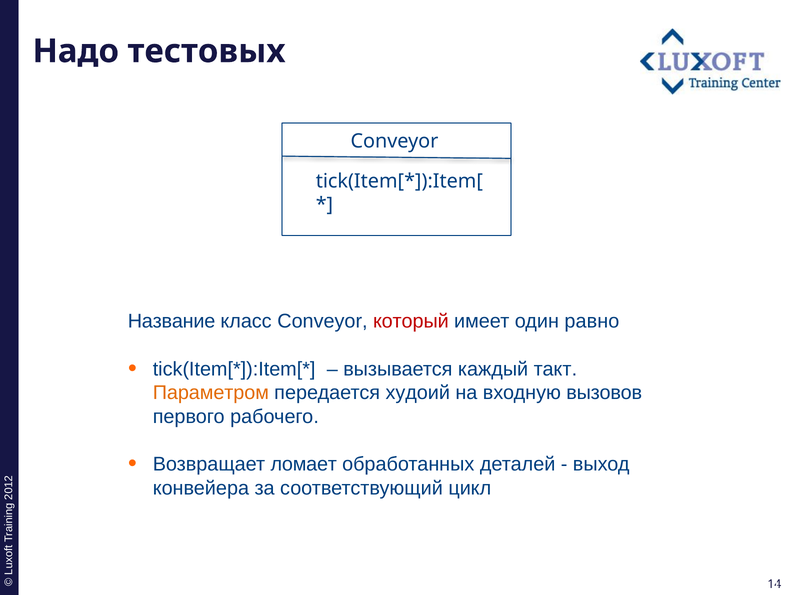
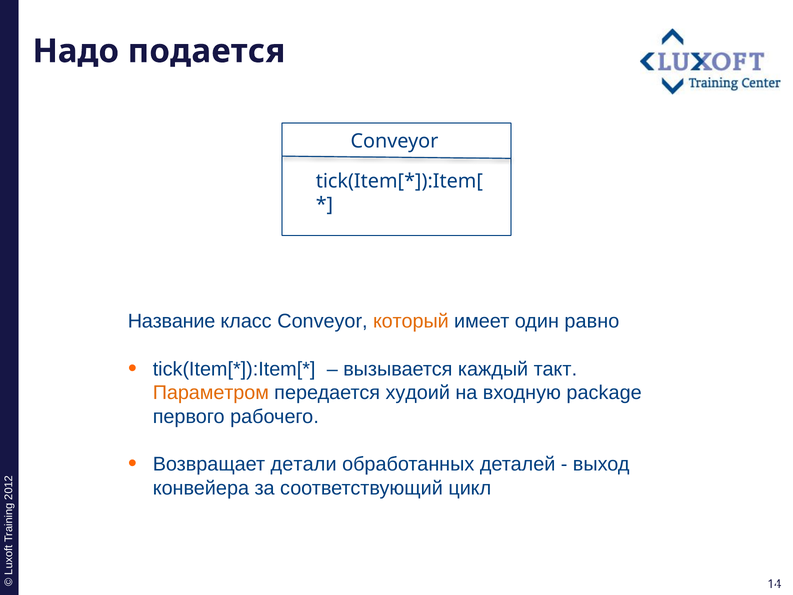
тестовых: тестовых -> подается (206, 51)
который colour: red -> orange (411, 321)
вызовов: вызовов -> package (604, 393)
ломает: ломает -> детали (304, 464)
